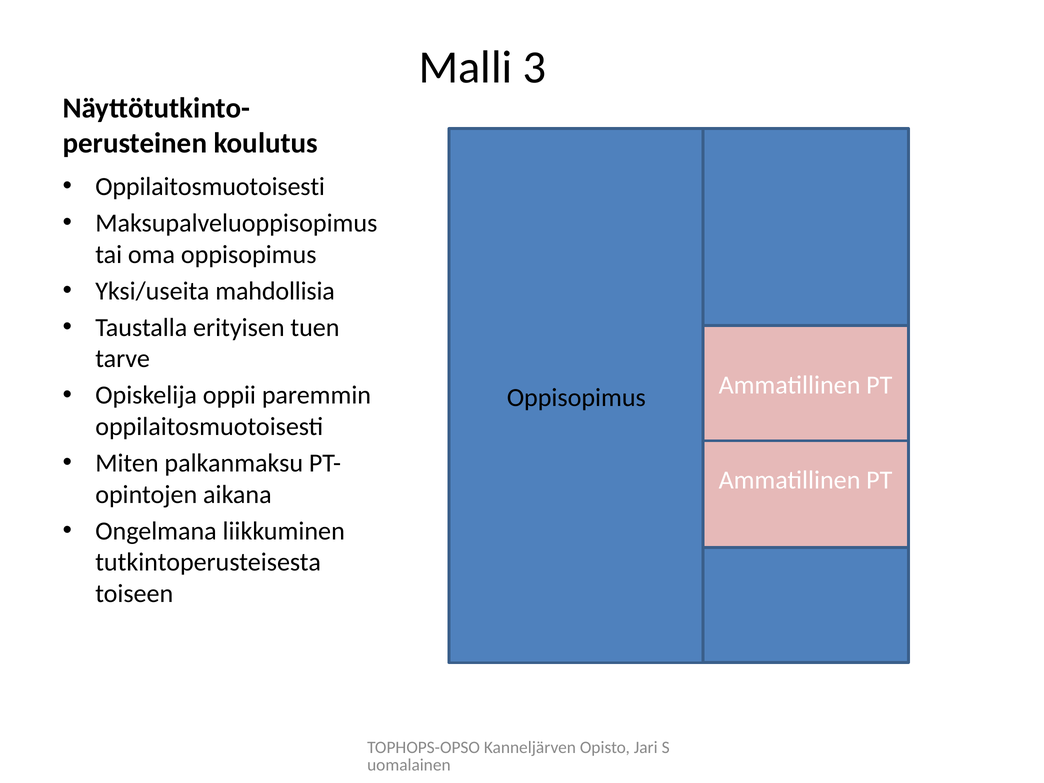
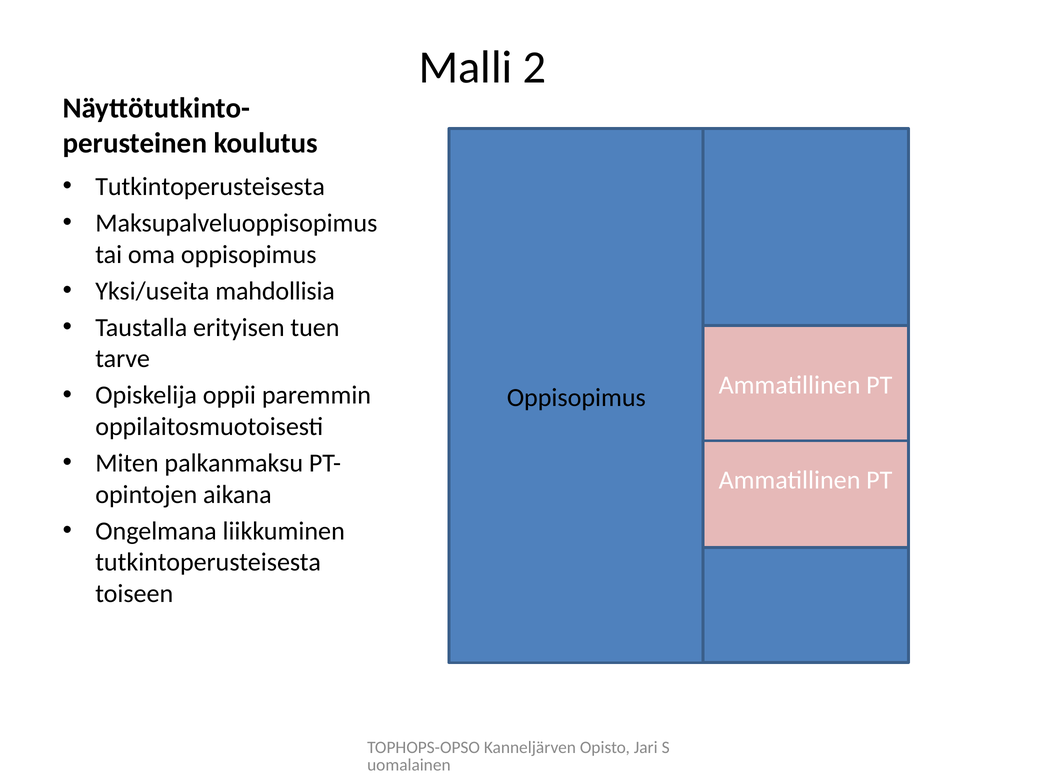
3: 3 -> 2 (535, 67)
Oppilaitosmuotoisesti: Oppilaitosmuotoisesti -> Tutkintoperusteisesta (210, 187)
